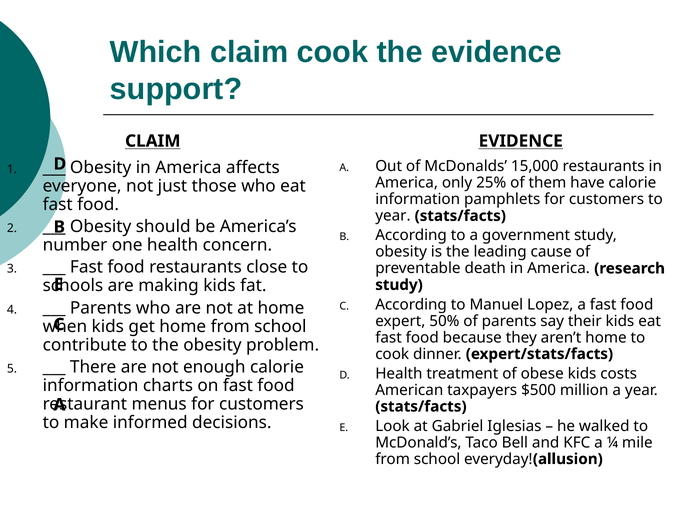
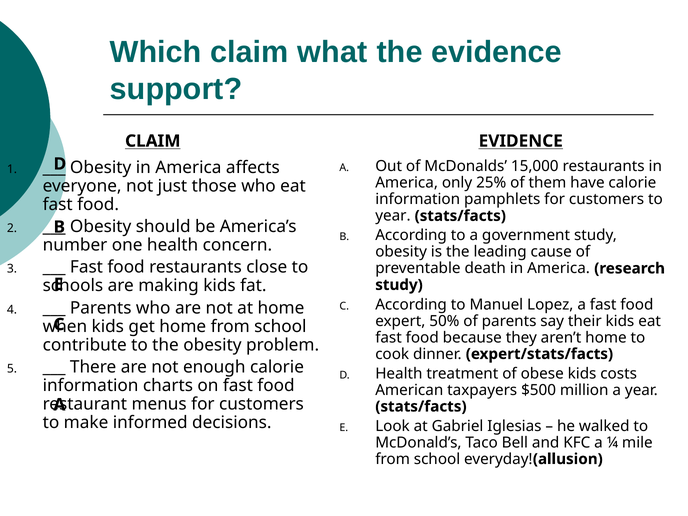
claim cook: cook -> what (332, 52)
